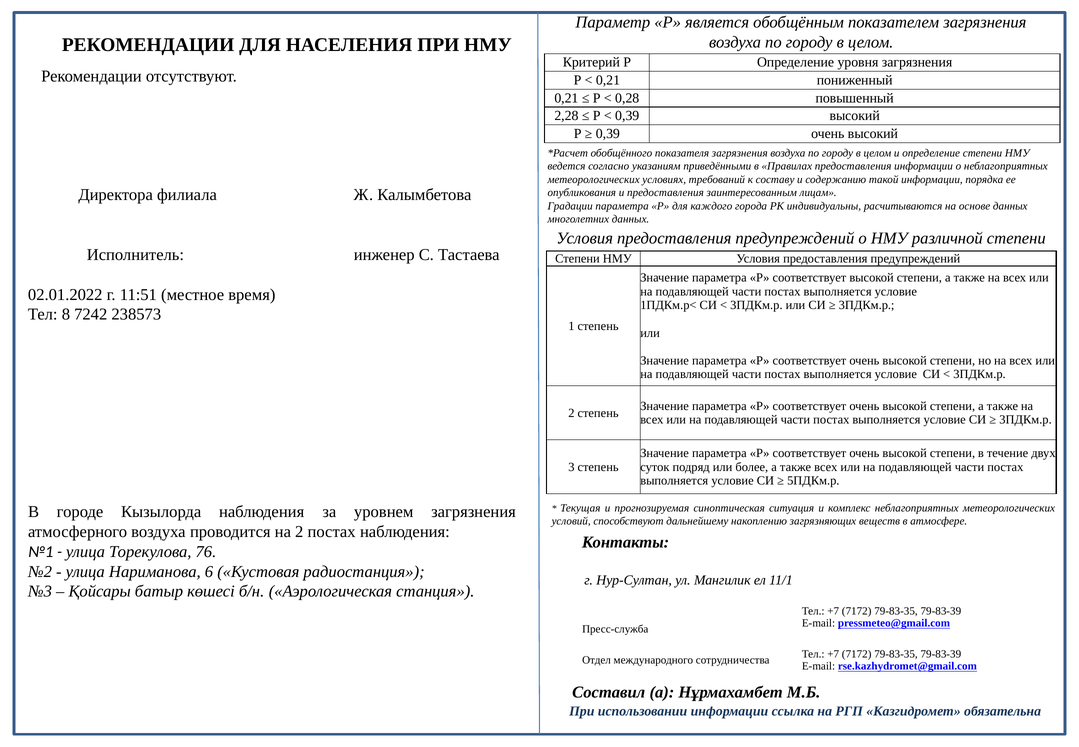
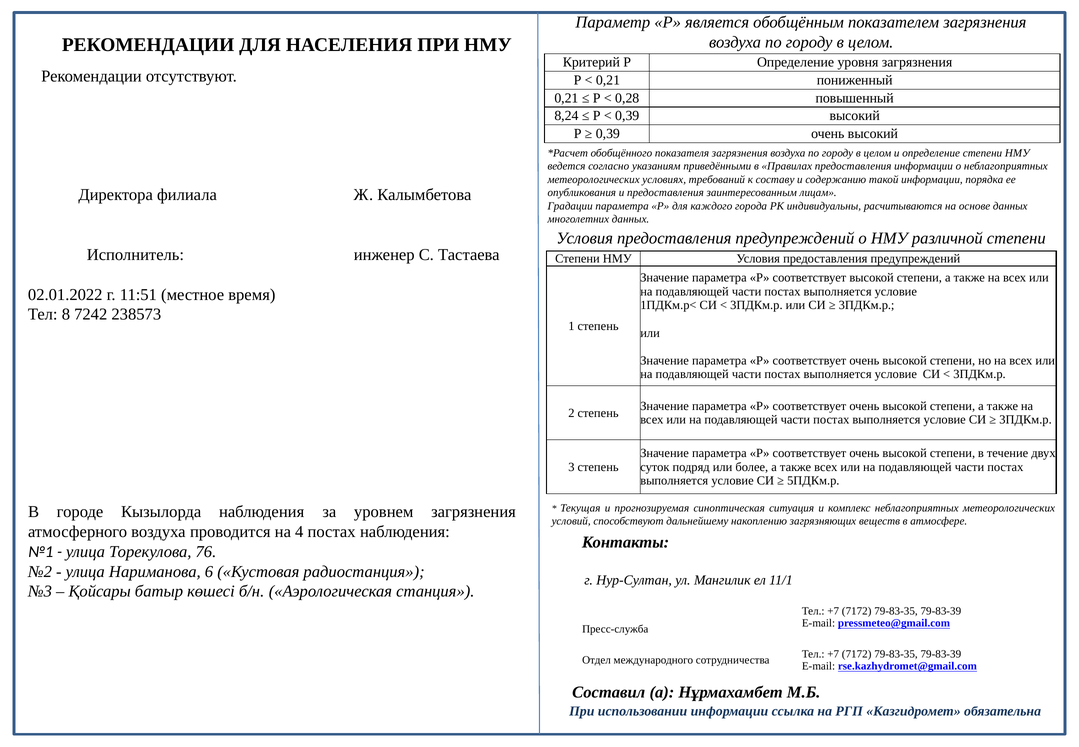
2,28: 2,28 -> 8,24 (566, 116)
на 2: 2 -> 4 (299, 532)
